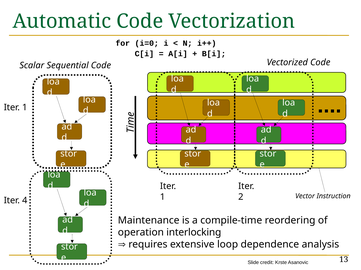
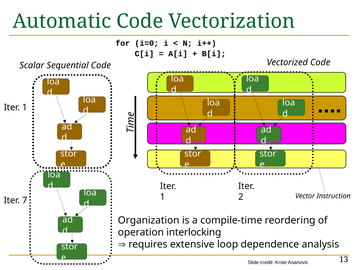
4: 4 -> 7 (25, 201)
Maintenance: Maintenance -> Organization (149, 221)
